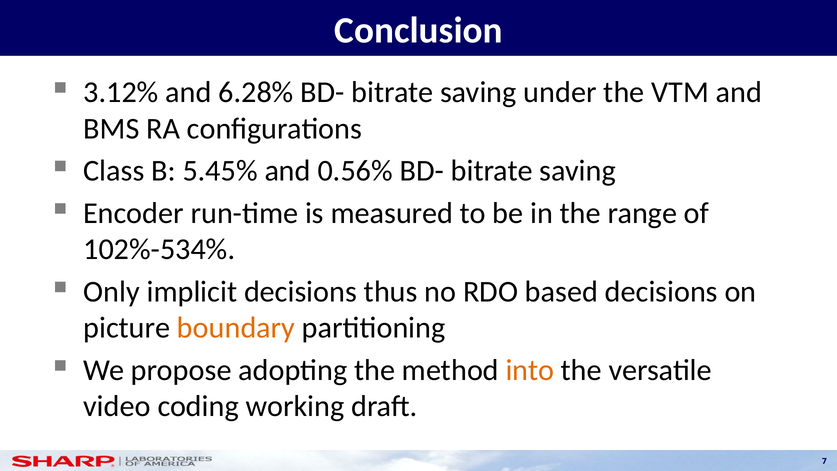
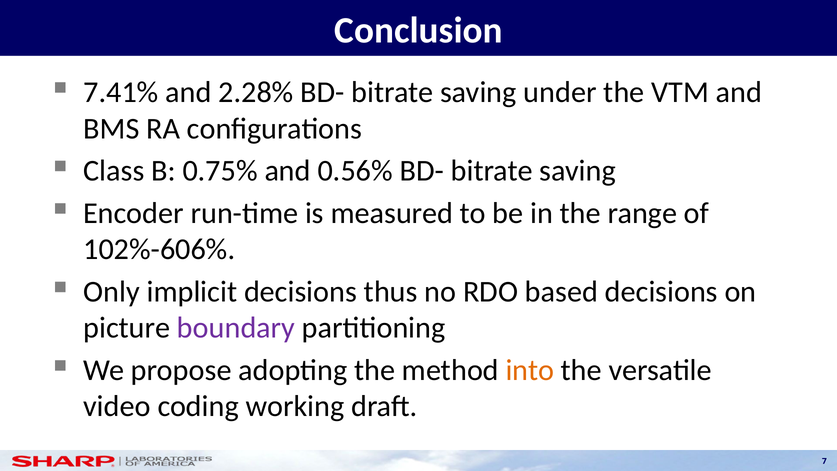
3.12%: 3.12% -> 7.41% (121, 92)
6.28%: 6.28% -> 2.28% (256, 92)
5.45%: 5.45% -> 0.75% (220, 171)
102%-534%: 102%-534% -> 102%-606% (159, 249)
boundary colour: orange -> purple (236, 328)
